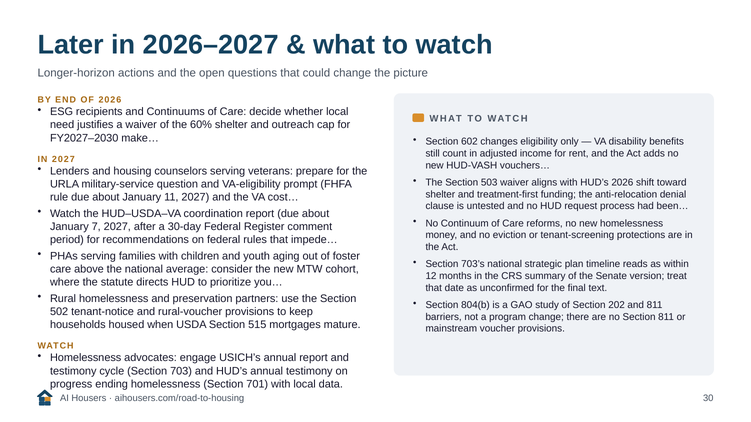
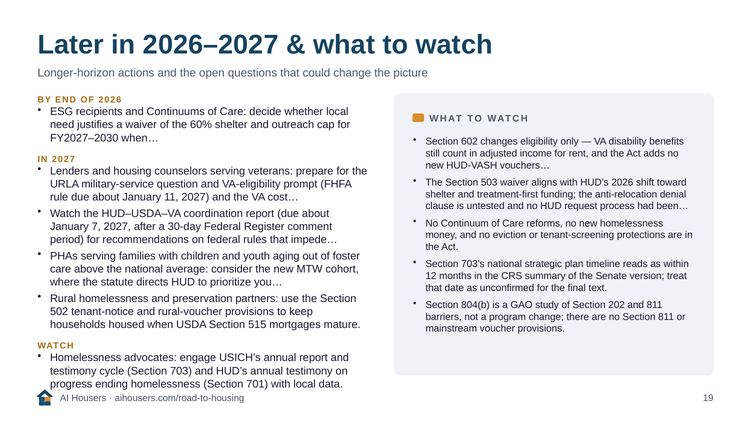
make…: make… -> when… (140, 138)
30: 30 -> 19 (708, 399)
